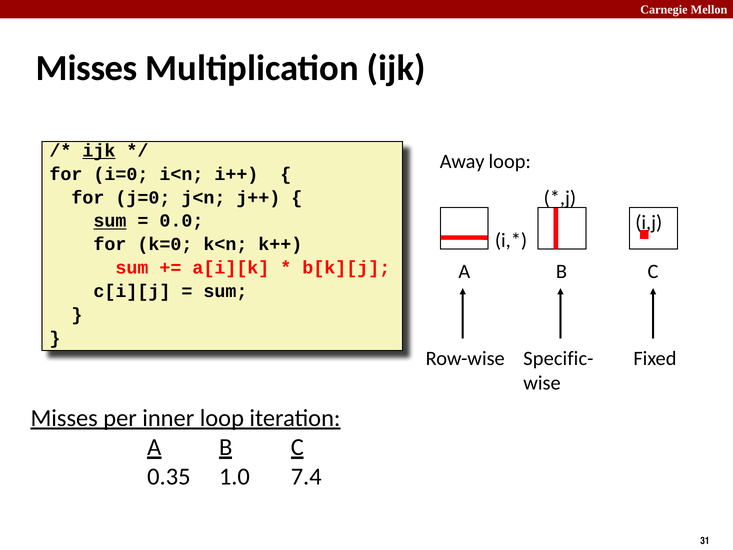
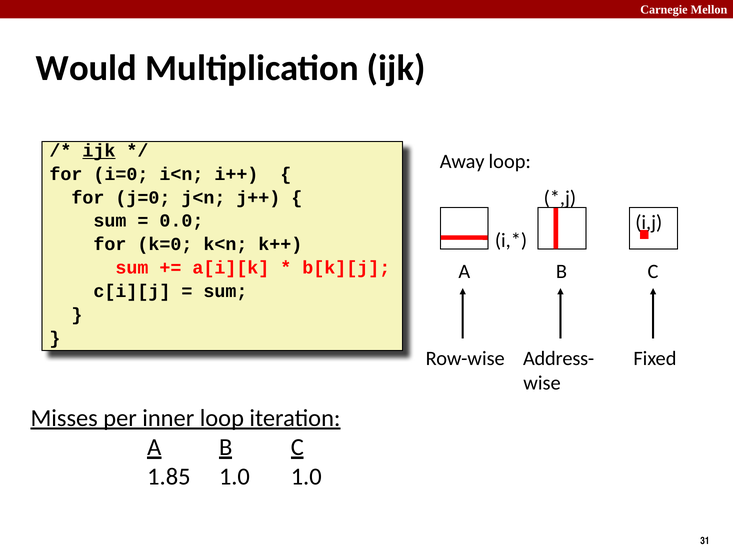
Misses: Misses -> Would (87, 68)
sum underline: present -> none (110, 221)
Specific-: Specific- -> Address- (559, 358)
0.35: 0.35 -> 1.85 (169, 476)
1.0 7.4: 7.4 -> 1.0 (306, 476)
